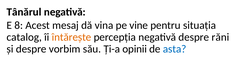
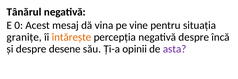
8: 8 -> 0 (19, 25)
catalog: catalog -> granițe (24, 37)
răni: răni -> încă (221, 37)
vorbim: vorbim -> desene (65, 49)
asta colour: blue -> purple (175, 49)
